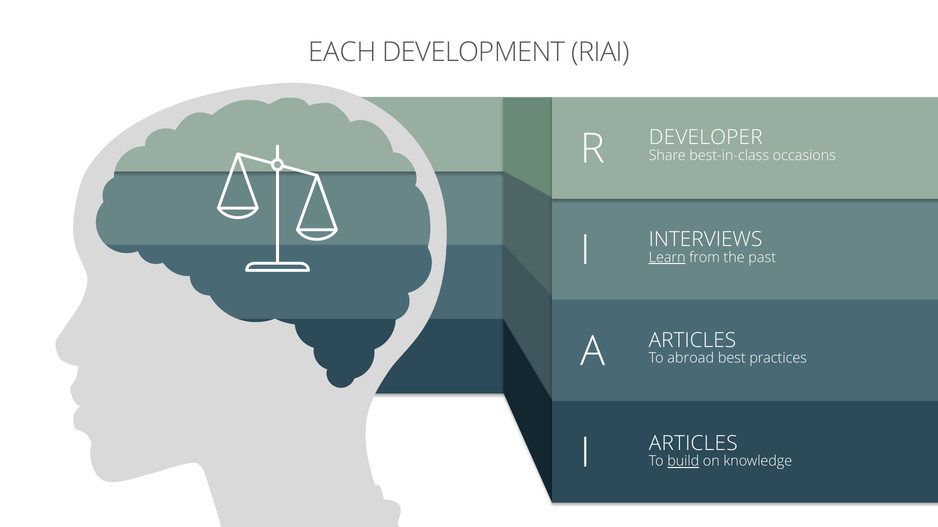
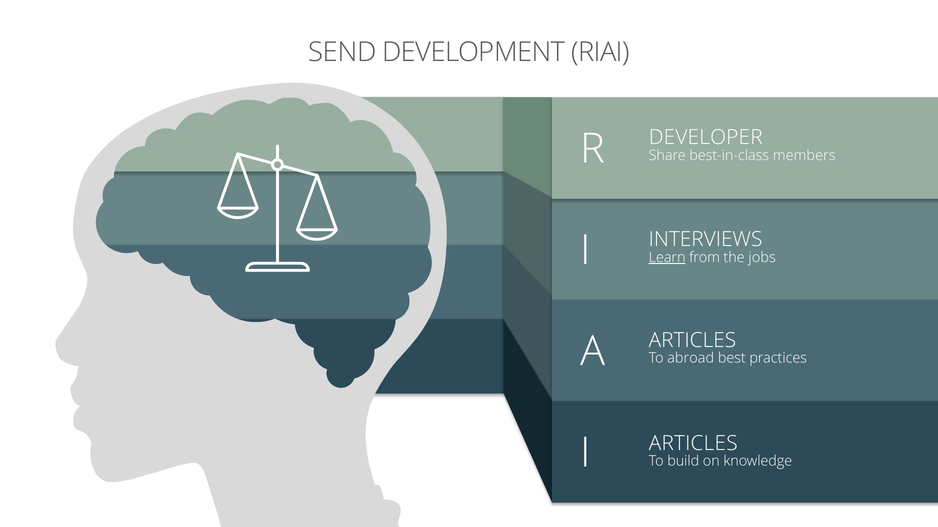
EACH: EACH -> SEND (342, 52)
occasions: occasions -> members (804, 156)
past: past -> jobs (762, 258)
build underline: present -> none (683, 462)
